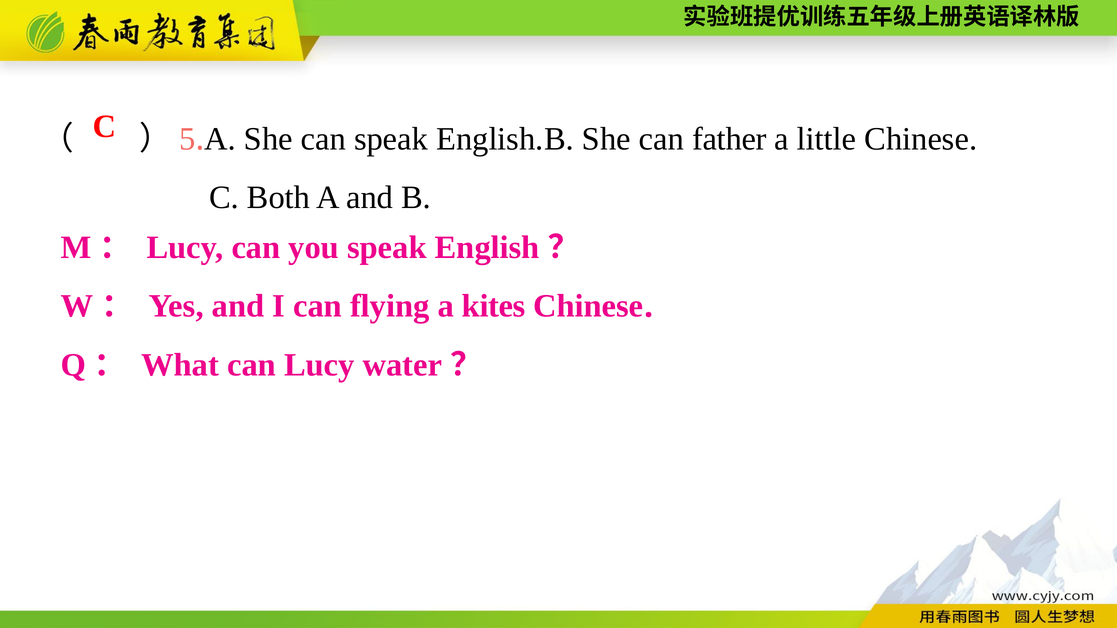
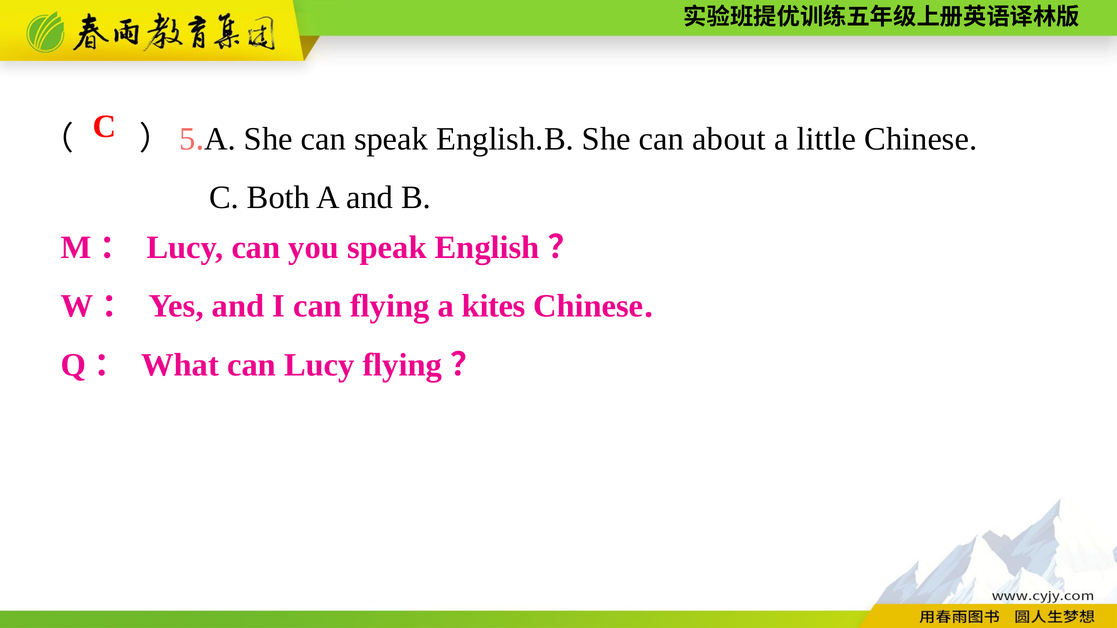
father: father -> about (729, 139)
Lucy water: water -> flying (402, 365)
